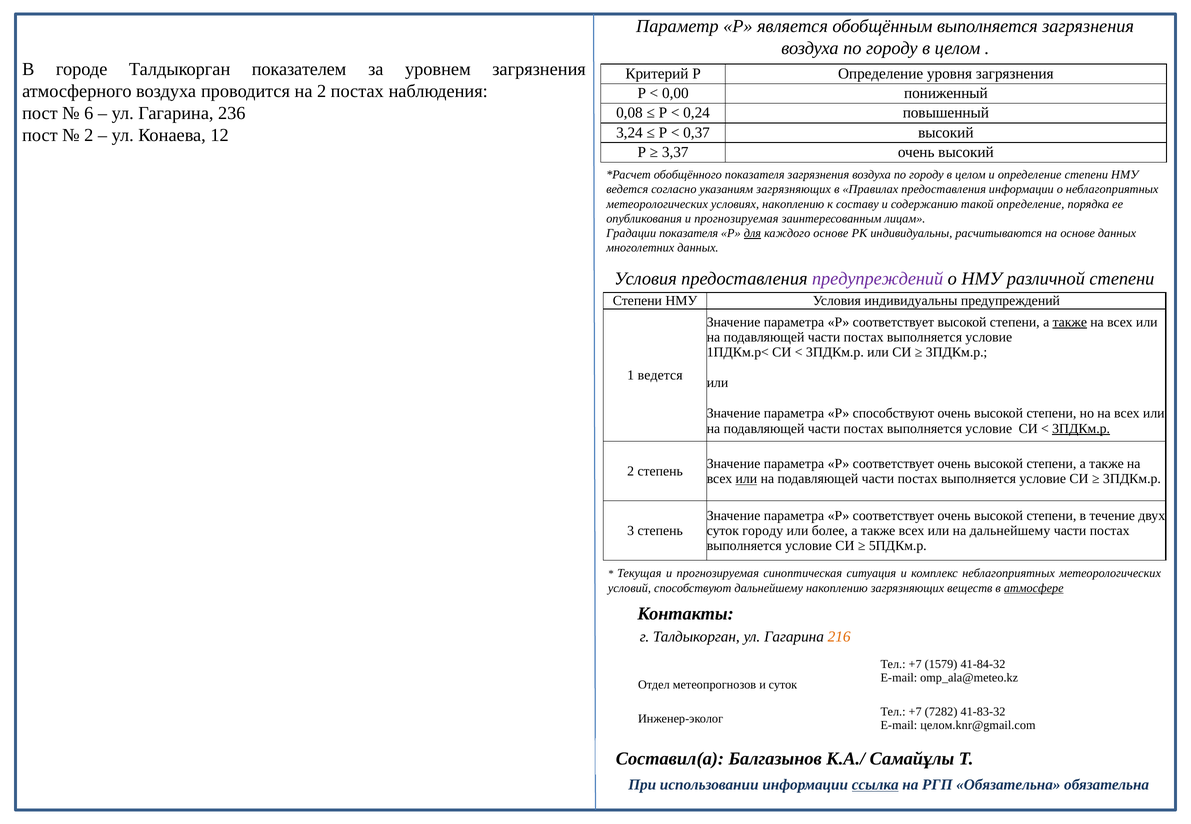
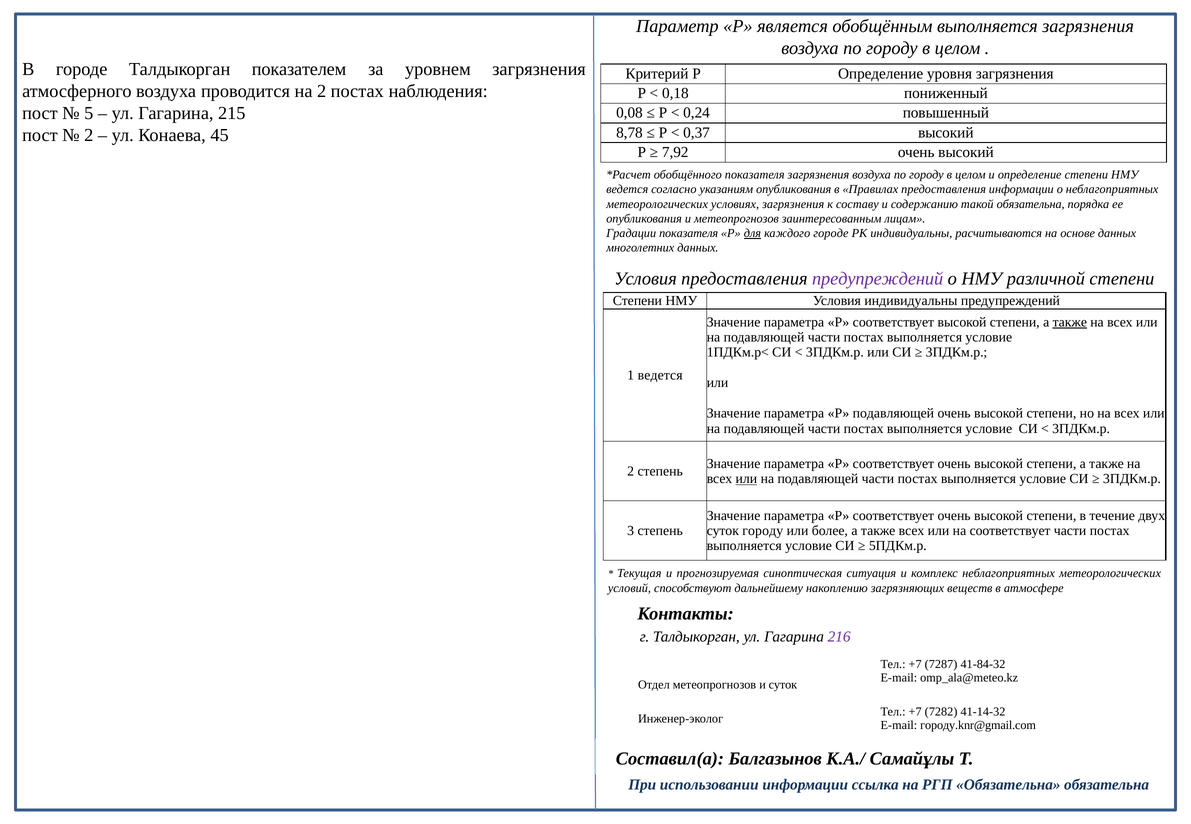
0,00: 0,00 -> 0,18 (675, 93)
6: 6 -> 5 (89, 113)
236: 236 -> 215 (232, 113)
3,24: 3,24 -> 8,78 (629, 133)
12: 12 -> 45 (220, 135)
3,37: 3,37 -> 7,92 (675, 152)
указаниям загрязняющих: загрязняющих -> опубликования (794, 189)
условиях накоплению: накоплению -> загрязнения (793, 204)
такой определение: определение -> обязательна (1031, 204)
опубликования и прогнозируемая: прогнозируемая -> метеопрогнозов (736, 219)
каждого основе: основе -> городе (831, 233)
Р способствуют: способствуют -> подавляющей (893, 414)
3ПДКм.р underline: present -> none (1081, 429)
на дальнейшему: дальнейшему -> соответствует (1010, 531)
атмосфере underline: present -> none (1034, 588)
216 colour: orange -> purple (839, 637)
1579: 1579 -> 7287 (941, 665)
41-83-32: 41-83-32 -> 41-14-32 (983, 712)
целом.knr@gmail.com: целом.knr@gmail.com -> городу.knr@gmail.com (978, 726)
ссылка underline: present -> none (875, 785)
